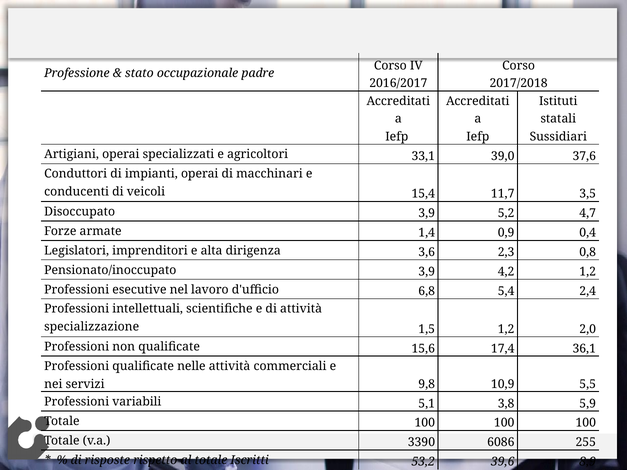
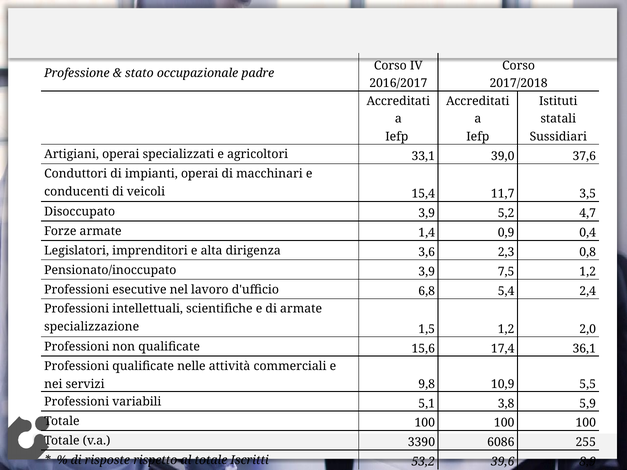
4,2: 4,2 -> 7,5 (506, 272)
di attività: attività -> armate (301, 309)
